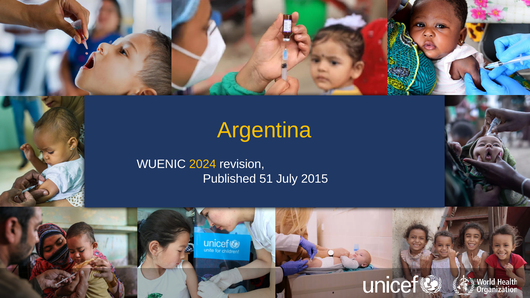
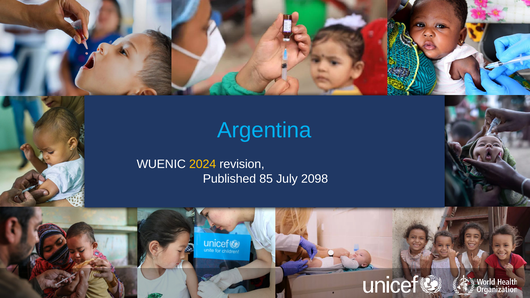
Argentina colour: yellow -> light blue (264, 130)
51: 51 -> 85 (266, 179)
2015: 2015 -> 2098 (315, 179)
